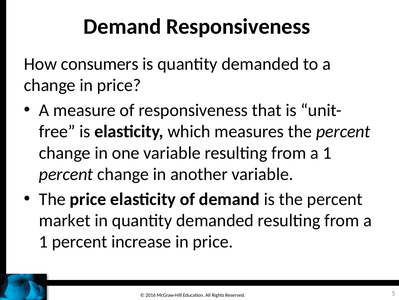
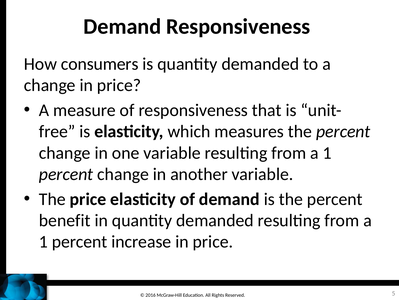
market: market -> benefit (65, 220)
